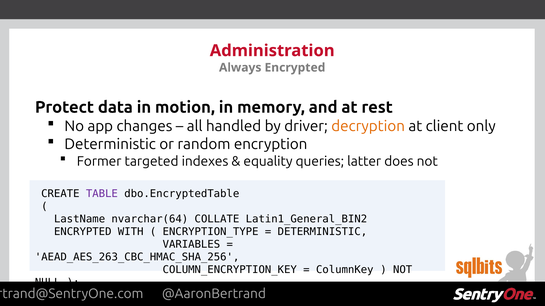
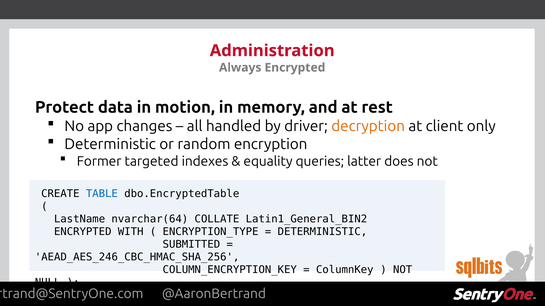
TABLE colour: purple -> blue (102, 194)
VARIABLES: VARIABLES -> SUBMITTED (191, 245)
AEAD_AES_263_CBC_HMAC_SHA_256: AEAD_AES_263_CBC_HMAC_SHA_256 -> AEAD_AES_246_CBC_HMAC_SHA_256 (137, 258)
